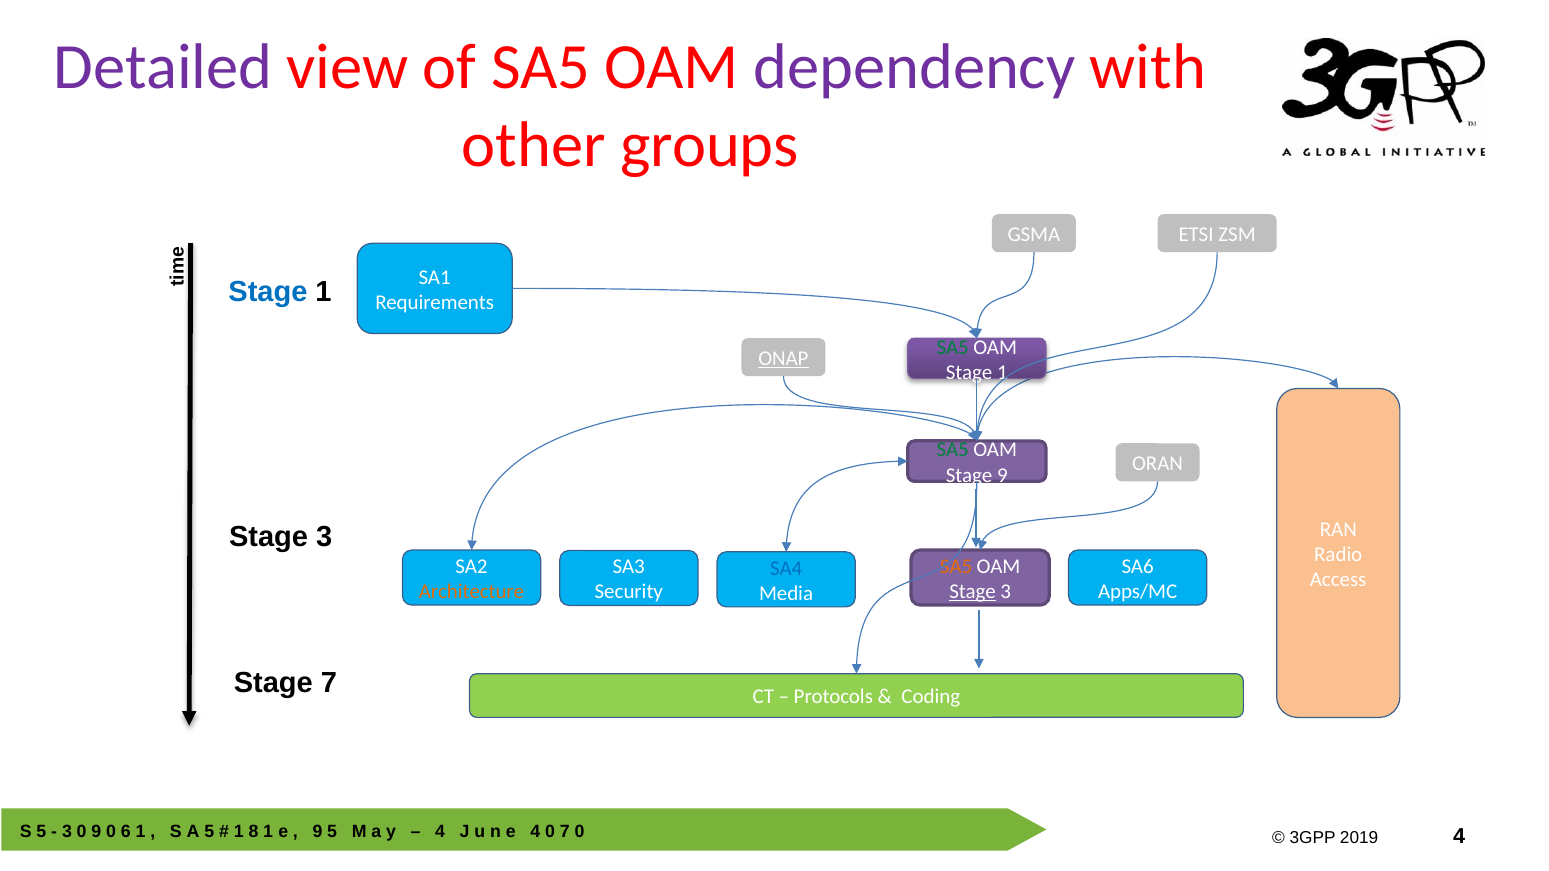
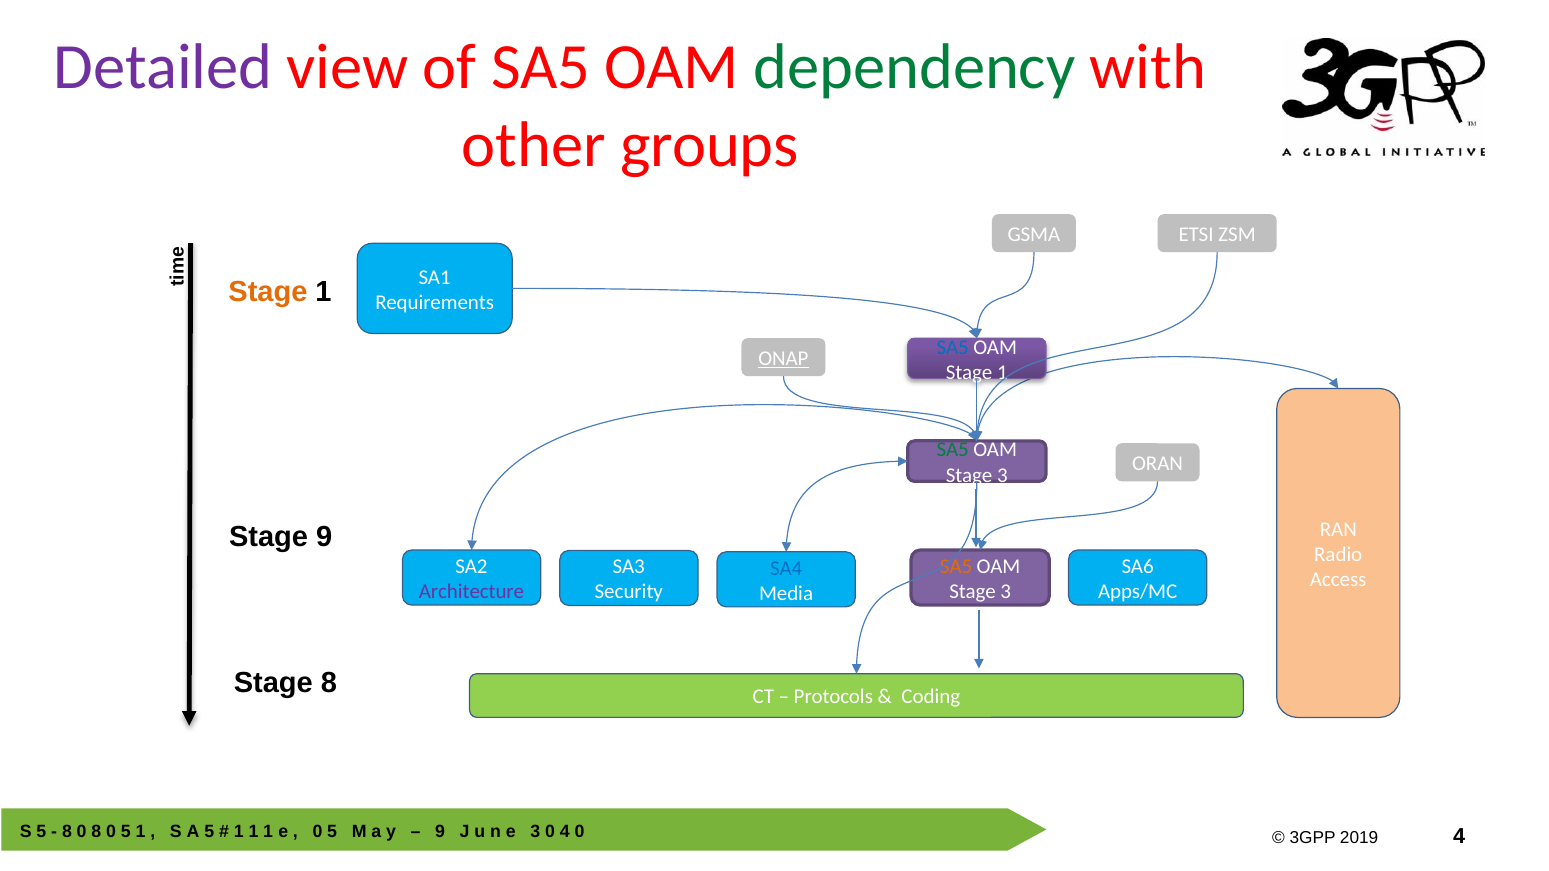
dependency colour: purple -> green (914, 67)
Stage colour: blue -> orange (268, 292)
SA5 colour: green -> blue (953, 347)
9: 9 -> 3 (1002, 475)
3: 3 -> 9 (324, 537)
Architecture colour: orange -> purple (472, 592)
Stage underline: present -> none (973, 592)
Stage 7: 7 -> 8 (329, 683)
3: 3 -> 8 (67, 832)
9: 9 -> 8 (96, 832)
6: 6 -> 5 (126, 832)
8: 8 -> 1 (253, 832)
9: 9 -> 0 (317, 832)
4: 4 -> 9 (440, 832)
4: 4 -> 3 (535, 832)
7: 7 -> 4 (565, 832)
